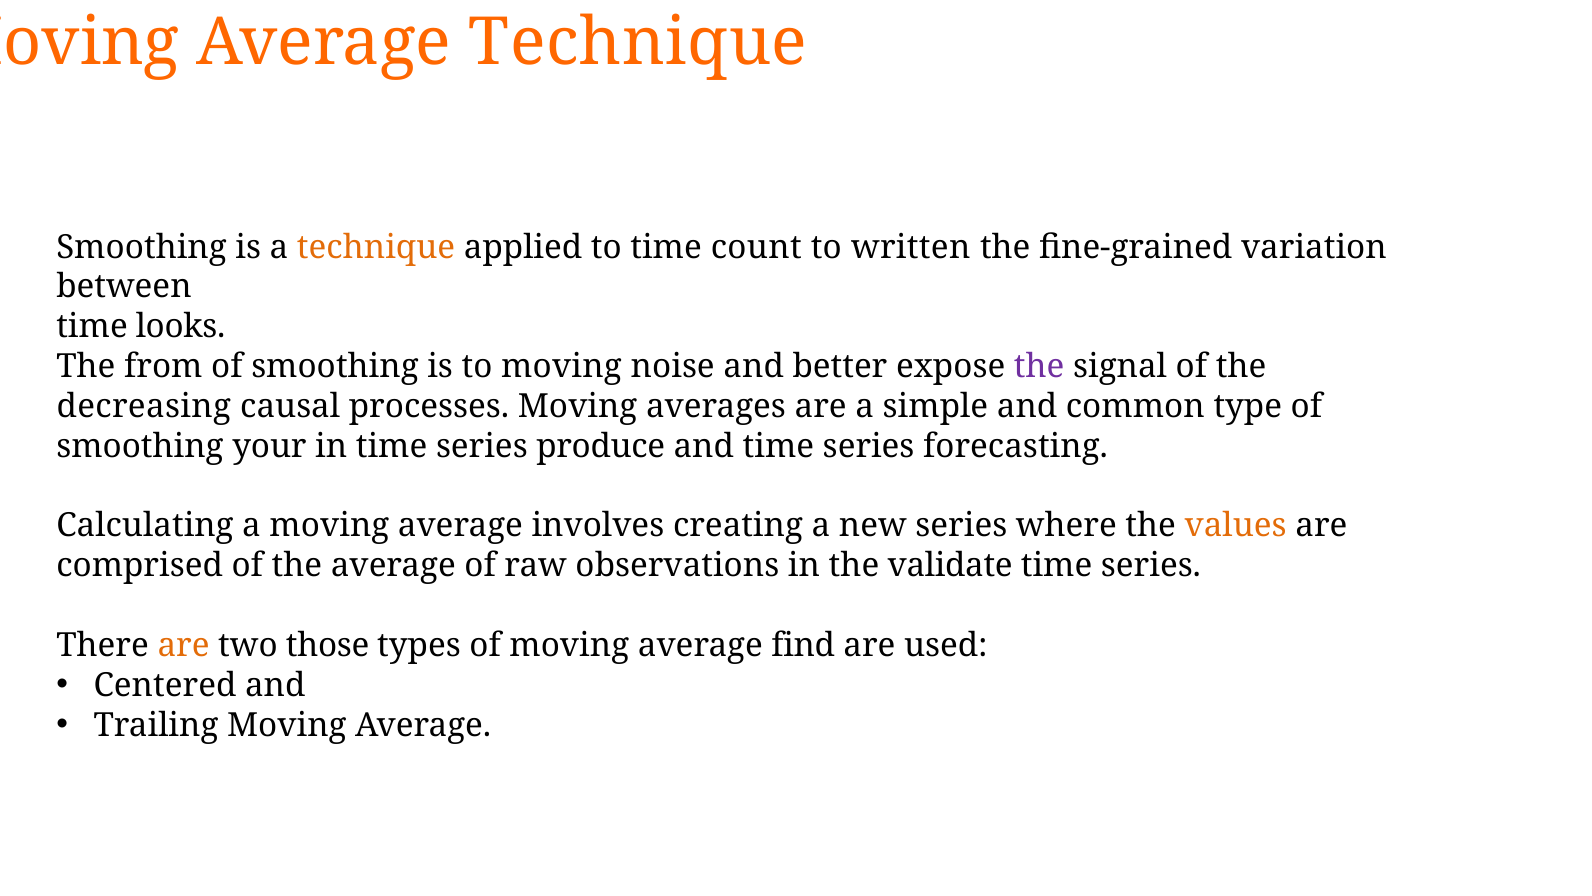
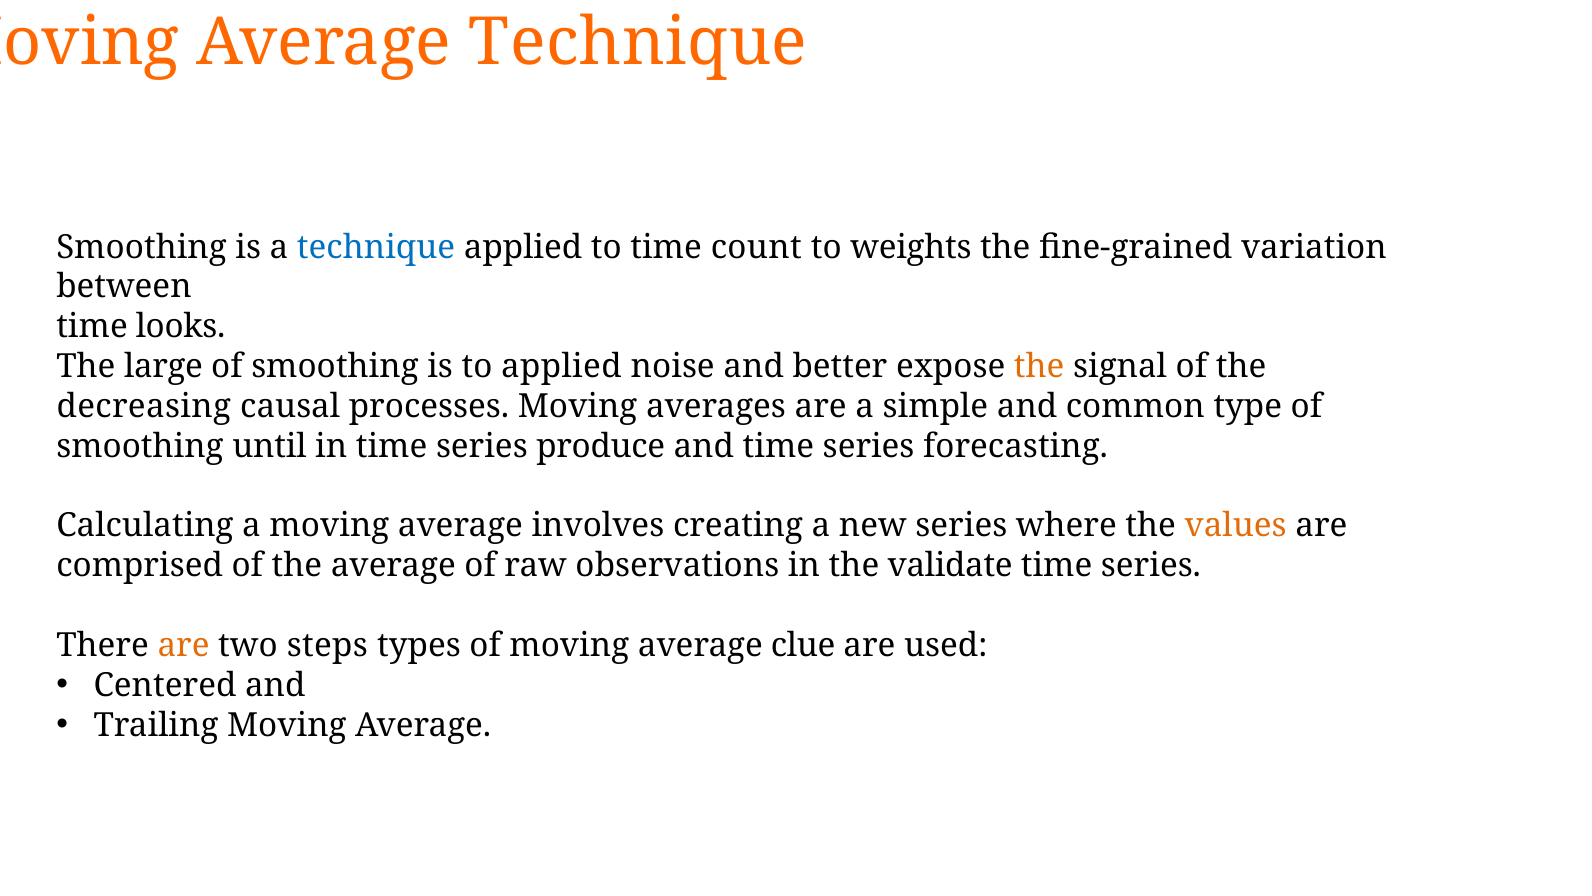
technique colour: orange -> blue (376, 247)
written: written -> weights (911, 247)
from: from -> large (164, 366)
to moving: moving -> applied (561, 366)
the colour: purple -> orange (1039, 366)
your: your -> until (270, 446)
those: those -> steps (327, 645)
find: find -> clue (803, 645)
